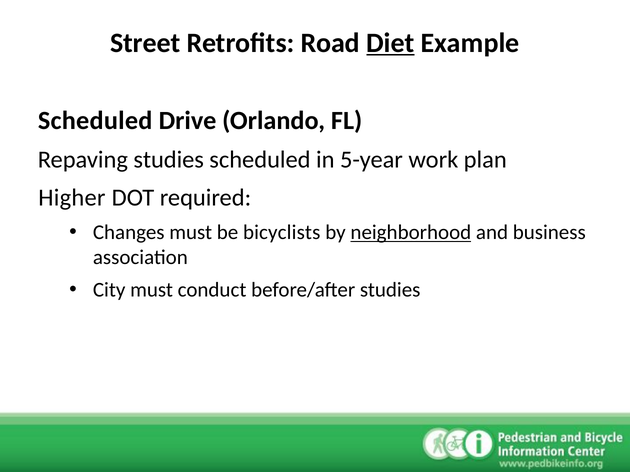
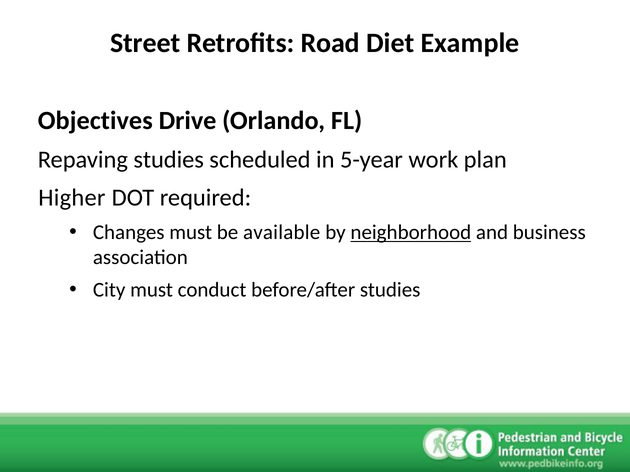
Diet underline: present -> none (390, 43)
Scheduled: Scheduled -> Objectives (95, 120)
bicyclists: bicyclists -> available (282, 233)
